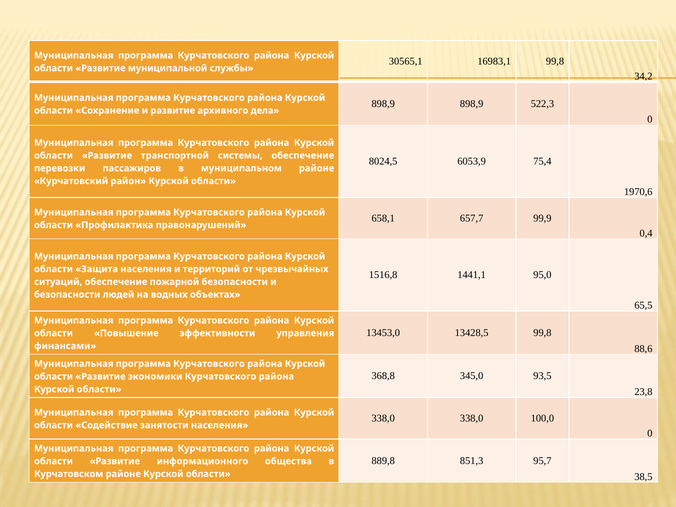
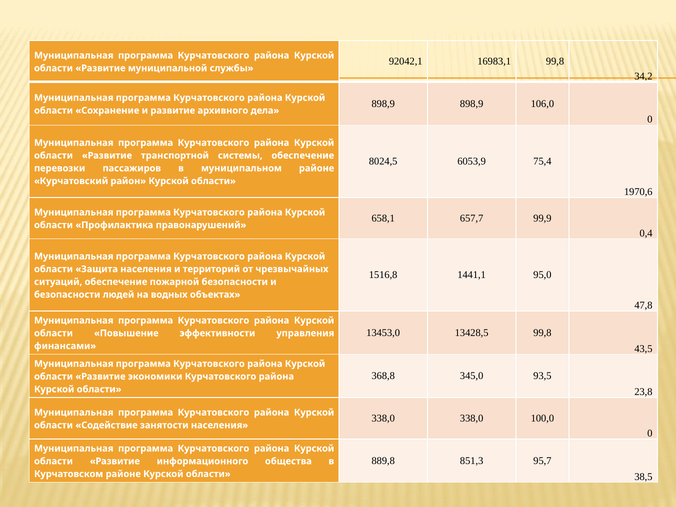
30565,1: 30565,1 -> 92042,1 (406, 61)
522,3: 522,3 -> 106,0 (542, 104)
65,5: 65,5 -> 47,8 (643, 305)
88,6: 88,6 -> 43,5 (643, 349)
